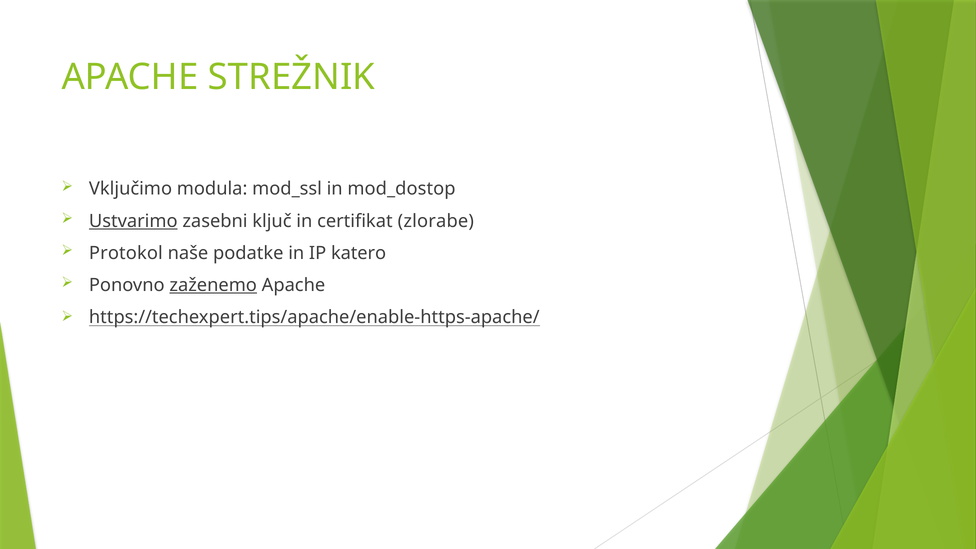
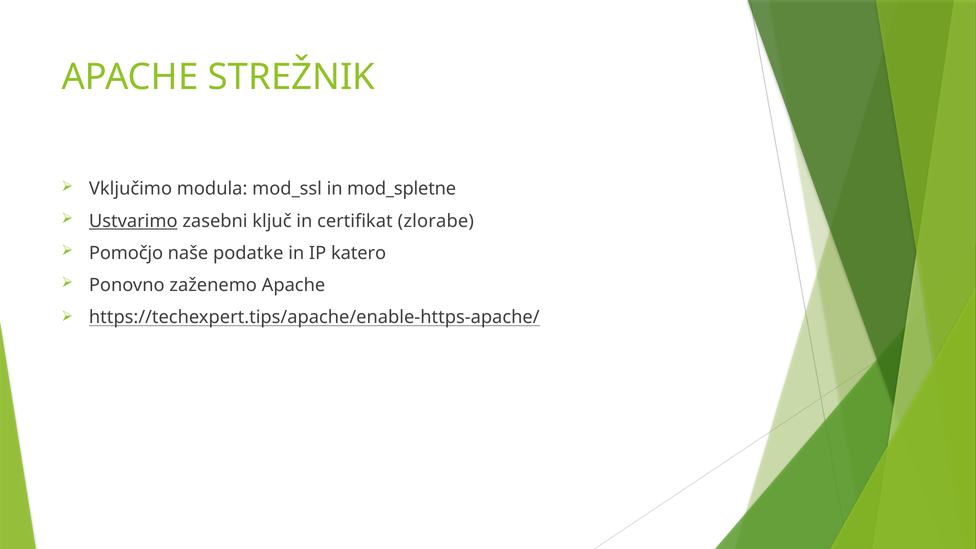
mod_dostop: mod_dostop -> mod_spletne (402, 189)
Protokol: Protokol -> Pomočjo (126, 253)
zaženemo underline: present -> none (213, 285)
